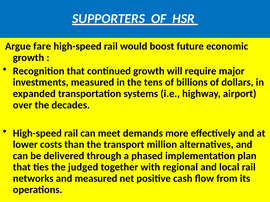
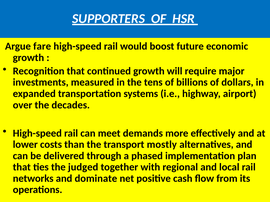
million: million -> mostly (162, 145)
and measured: measured -> dominate (96, 179)
